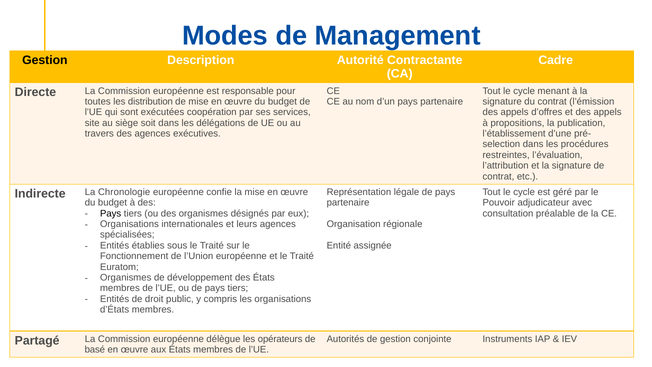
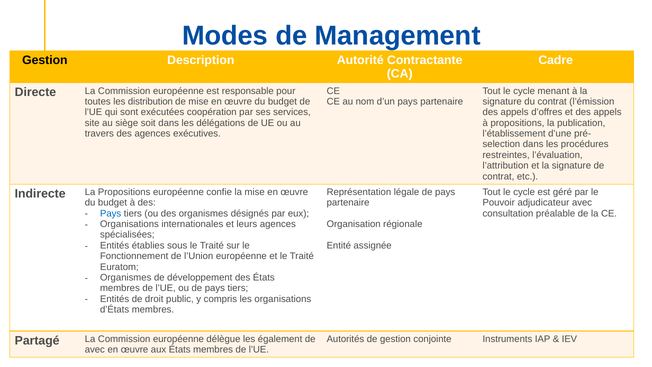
La Chronologie: Chronologie -> Propositions (124, 192)
Pays colour: black -> blue (111, 213)
opérateurs: opérateurs -> également (280, 339)
basé: basé -> avec (95, 349)
